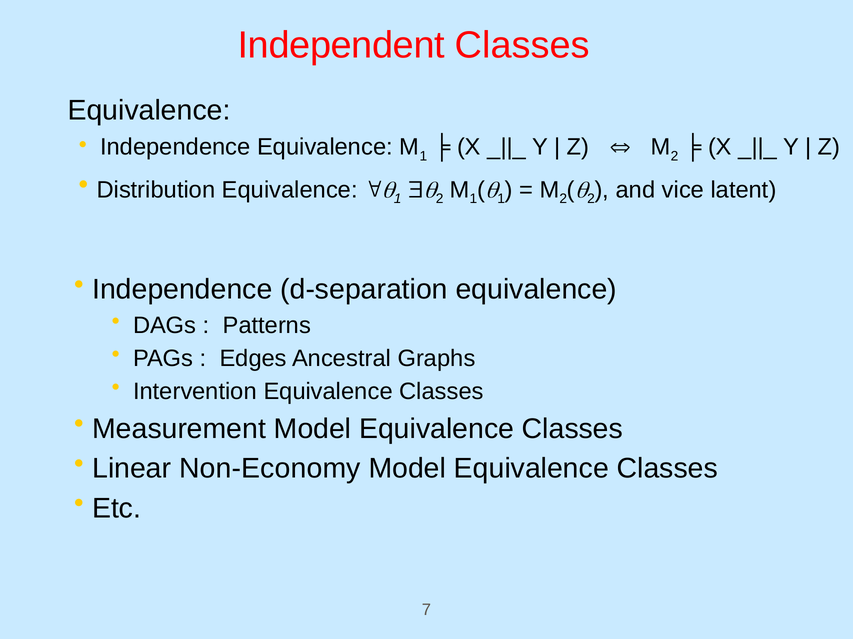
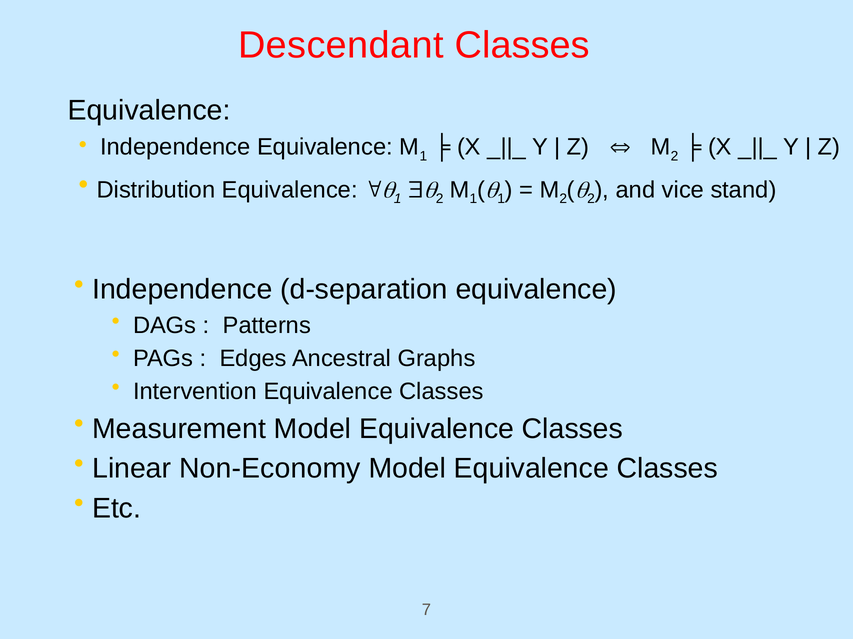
Independent: Independent -> Descendant (341, 45)
latent: latent -> stand (744, 190)
